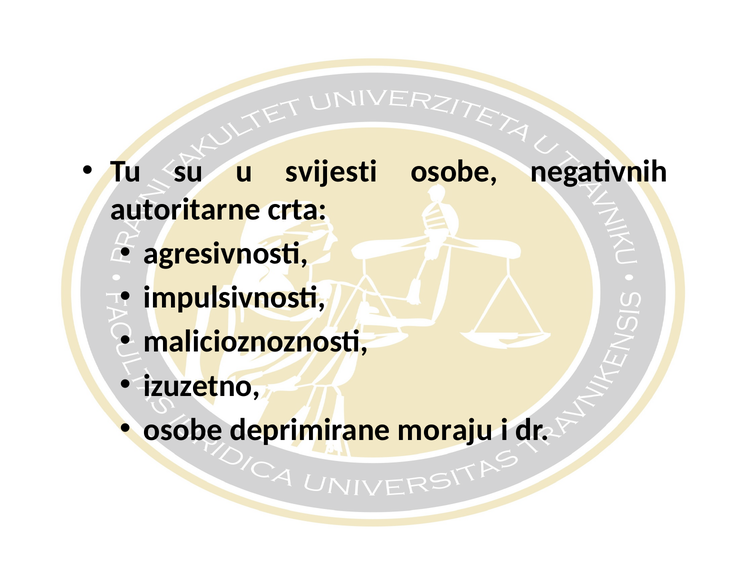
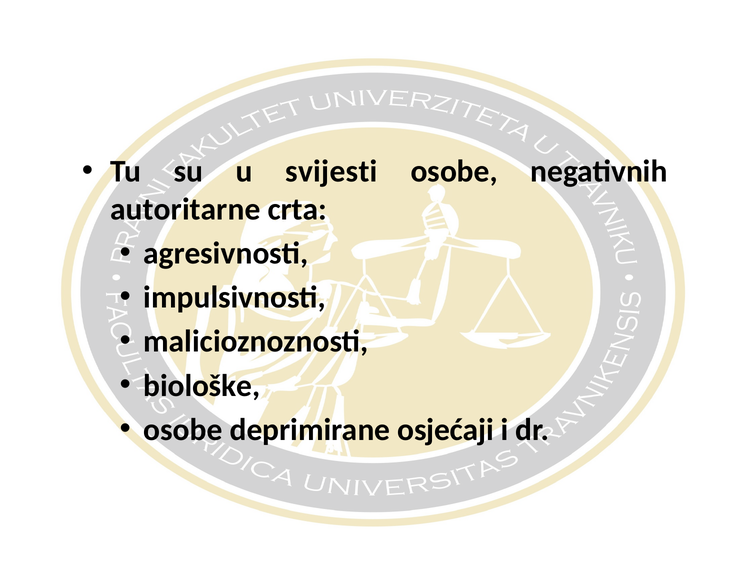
izuzetno: izuzetno -> biološke (202, 386)
moraju: moraju -> osjećaji (446, 430)
